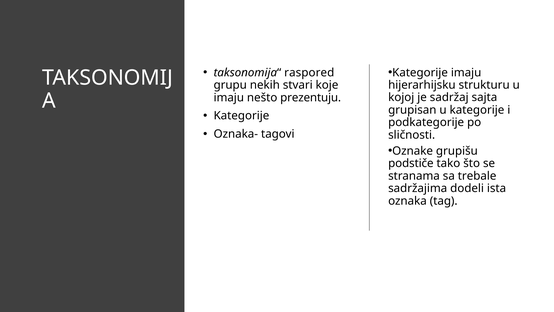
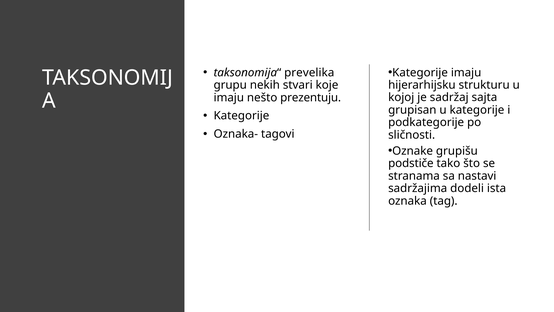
raspored: raspored -> prevelika (309, 72)
trebale: trebale -> nastavi (477, 176)
